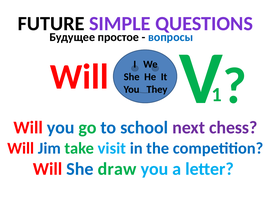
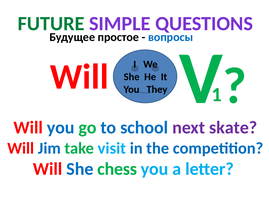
FUTURE colour: black -> green (51, 24)
chess: chess -> skate (233, 128)
draw: draw -> chess (117, 169)
